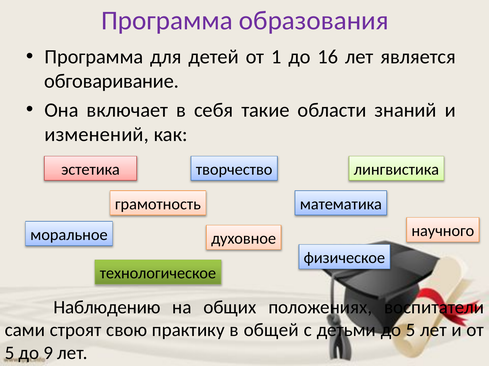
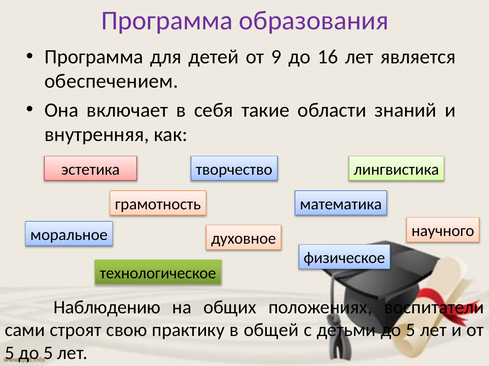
1: 1 -> 9 (276, 57)
обговаривание: обговаривание -> обеспечением (111, 81)
изменений: изменений -> внутренняя (97, 135)
5 до 9: 9 -> 5 (48, 353)
